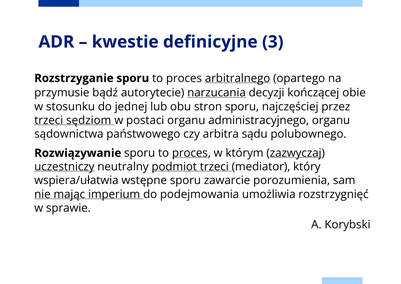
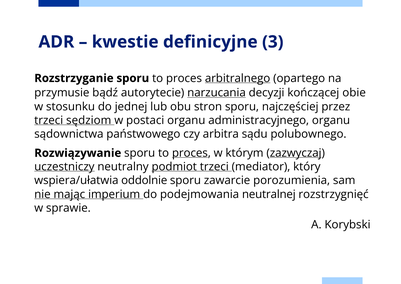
wstępne: wstępne -> oddolnie (144, 180)
umożliwia: umożliwia -> neutralnej (269, 194)
